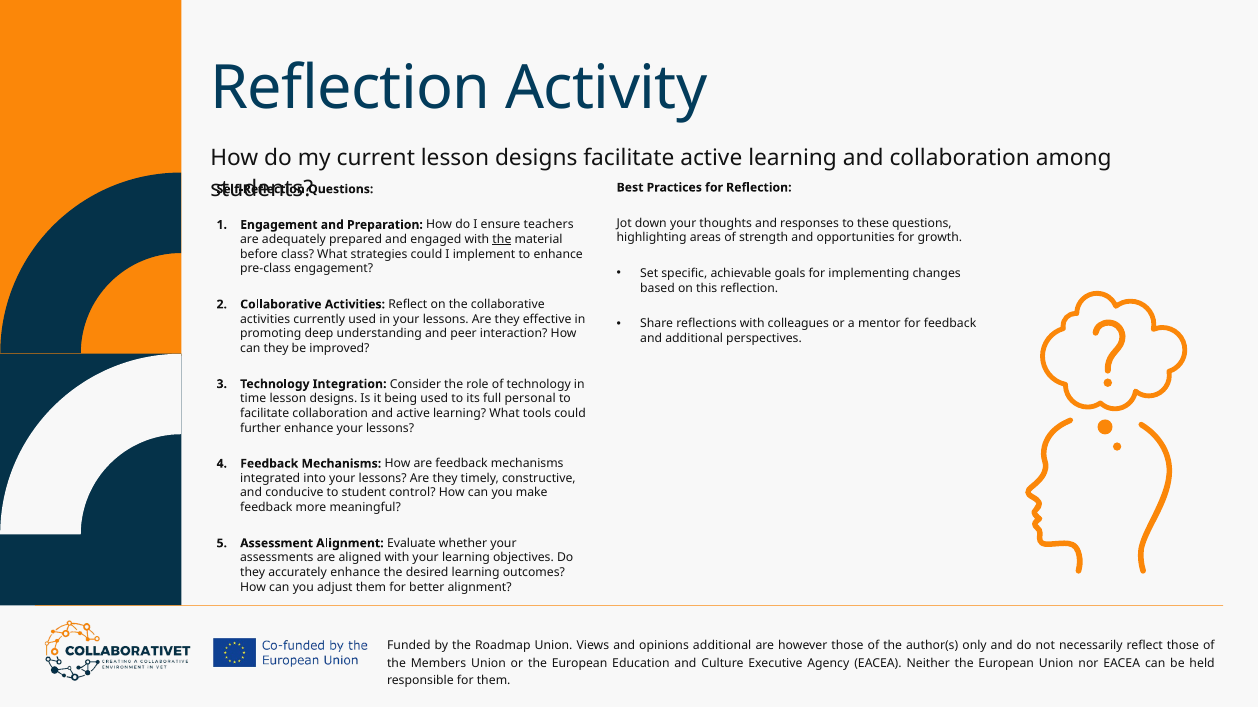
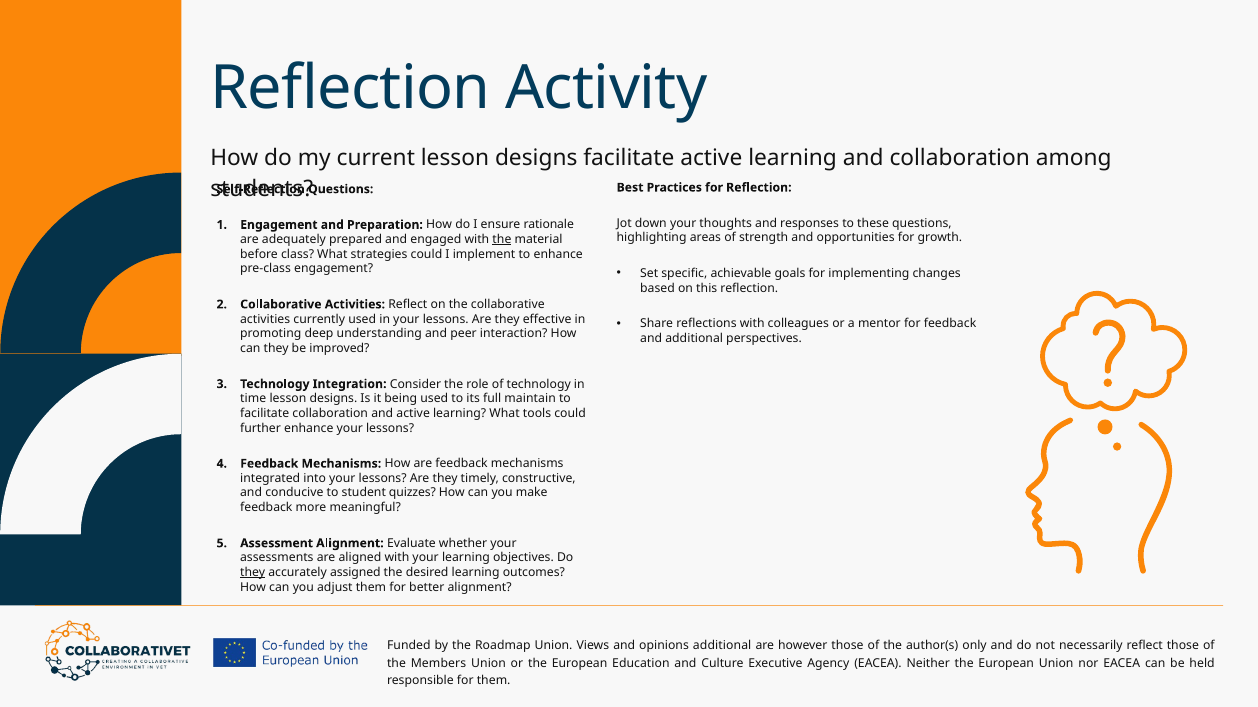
teachers: teachers -> rationale (549, 225)
personal: personal -> maintain (530, 399)
control: control -> quizzes (412, 493)
they underline: none -> present (253, 573)
accurately enhance: enhance -> assigned (355, 573)
